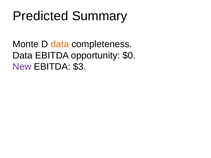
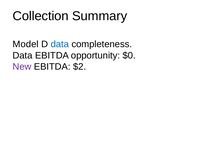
Predicted: Predicted -> Collection (41, 16)
Monte: Monte -> Model (26, 44)
data colour: orange -> blue (60, 44)
$3: $3 -> $2 (80, 67)
